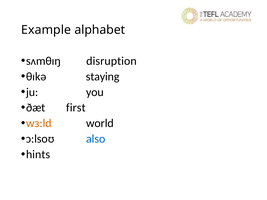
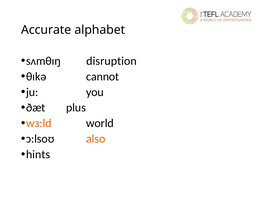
Example: Example -> Accurate (46, 30)
staying: staying -> cannot (103, 77)
first: first -> plus (76, 108)
also colour: blue -> orange (96, 139)
